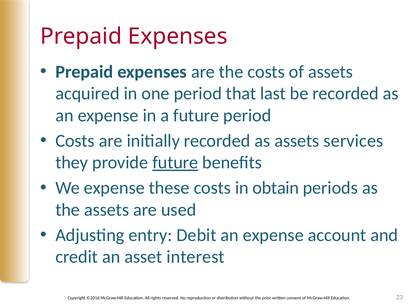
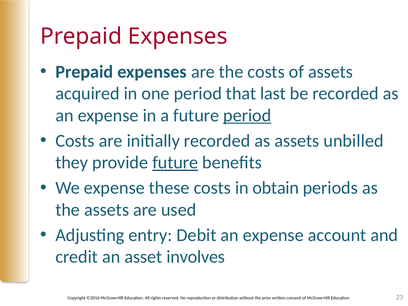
period underline: none -> present (247, 115)
services: services -> unbilled (354, 141)
interest: interest -> involves (196, 257)
